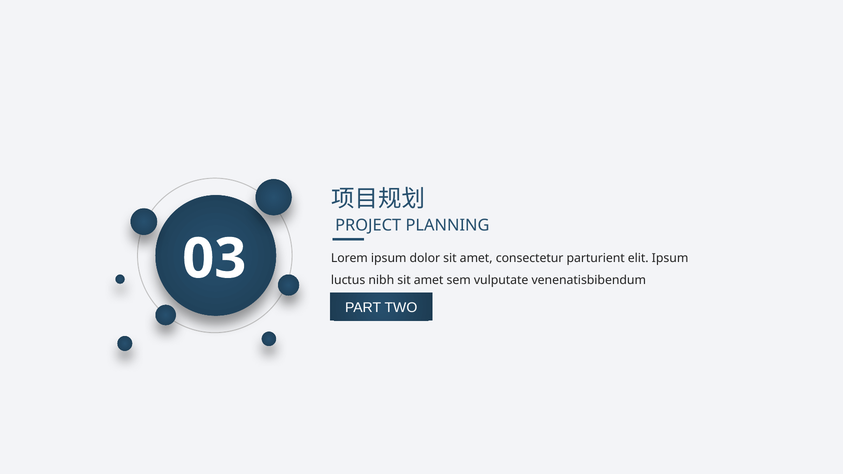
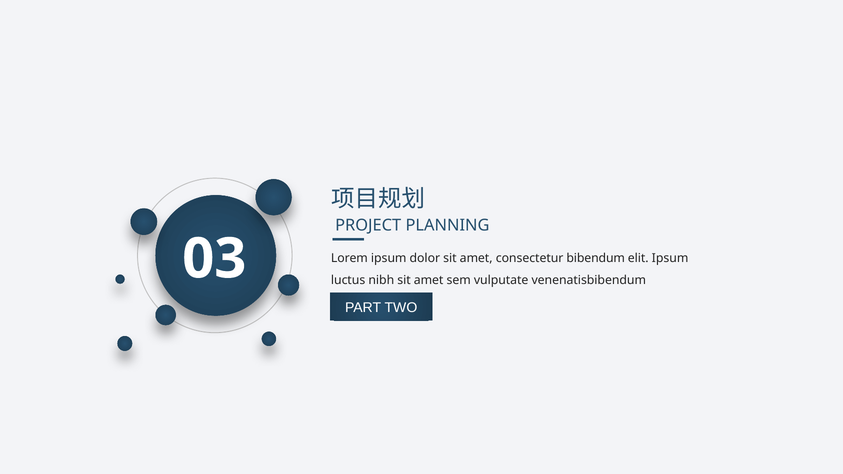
parturient: parturient -> bibendum (596, 258)
